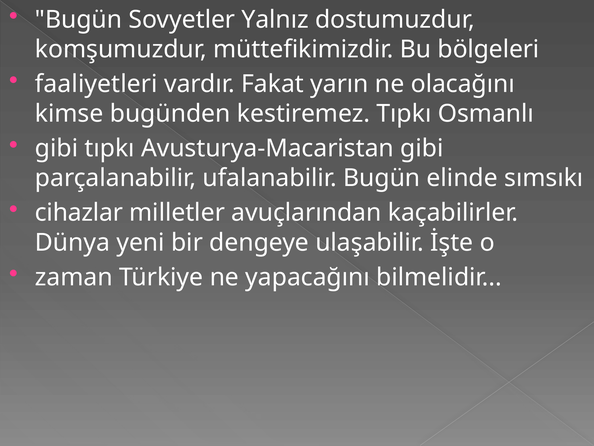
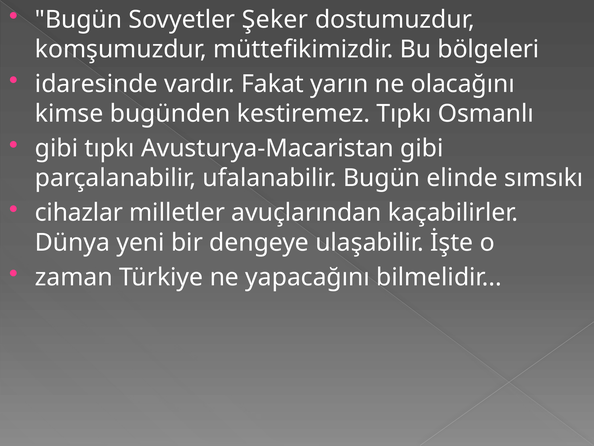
Yalnız: Yalnız -> Şeker (275, 20)
faaliyetleri: faaliyetleri -> idaresinde (96, 84)
